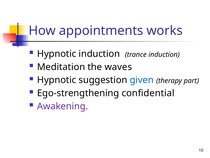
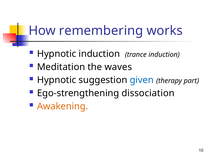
appointments: appointments -> remembering (101, 31)
confidential: confidential -> dissociation (148, 93)
Awakening colour: purple -> orange (63, 106)
